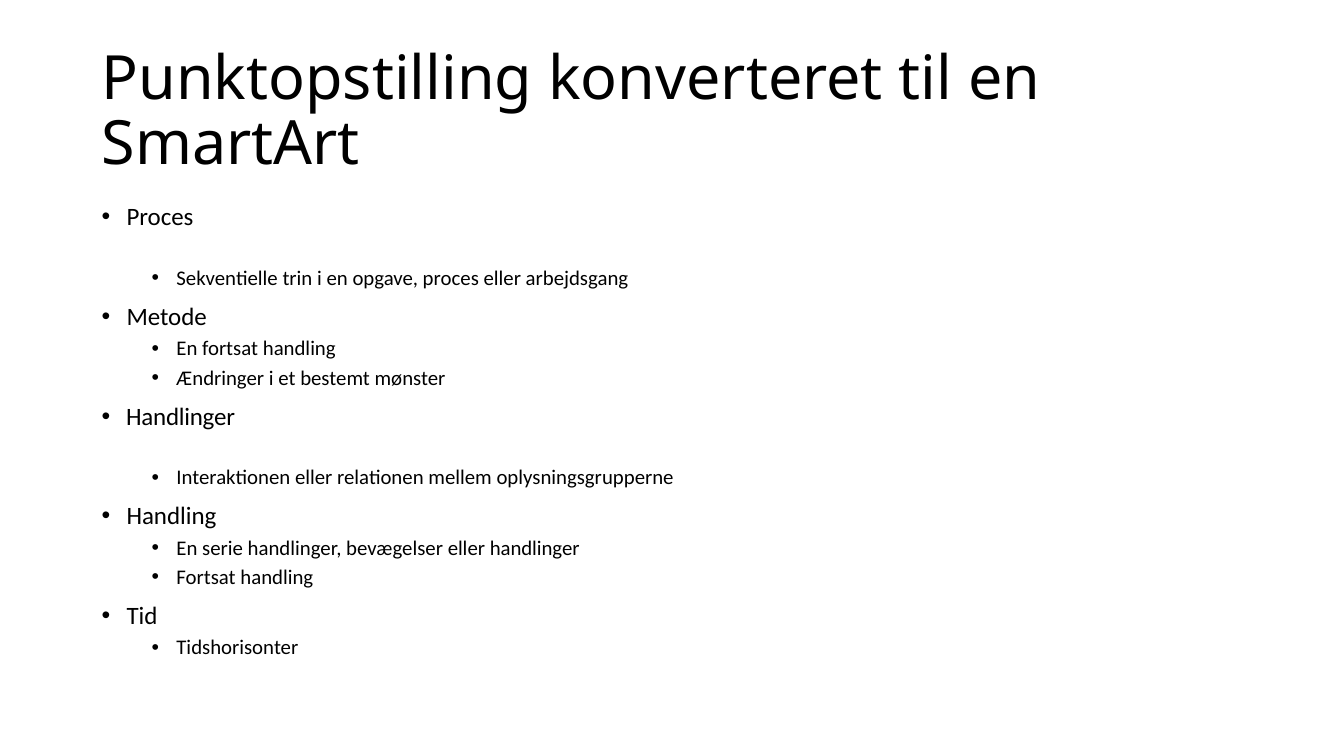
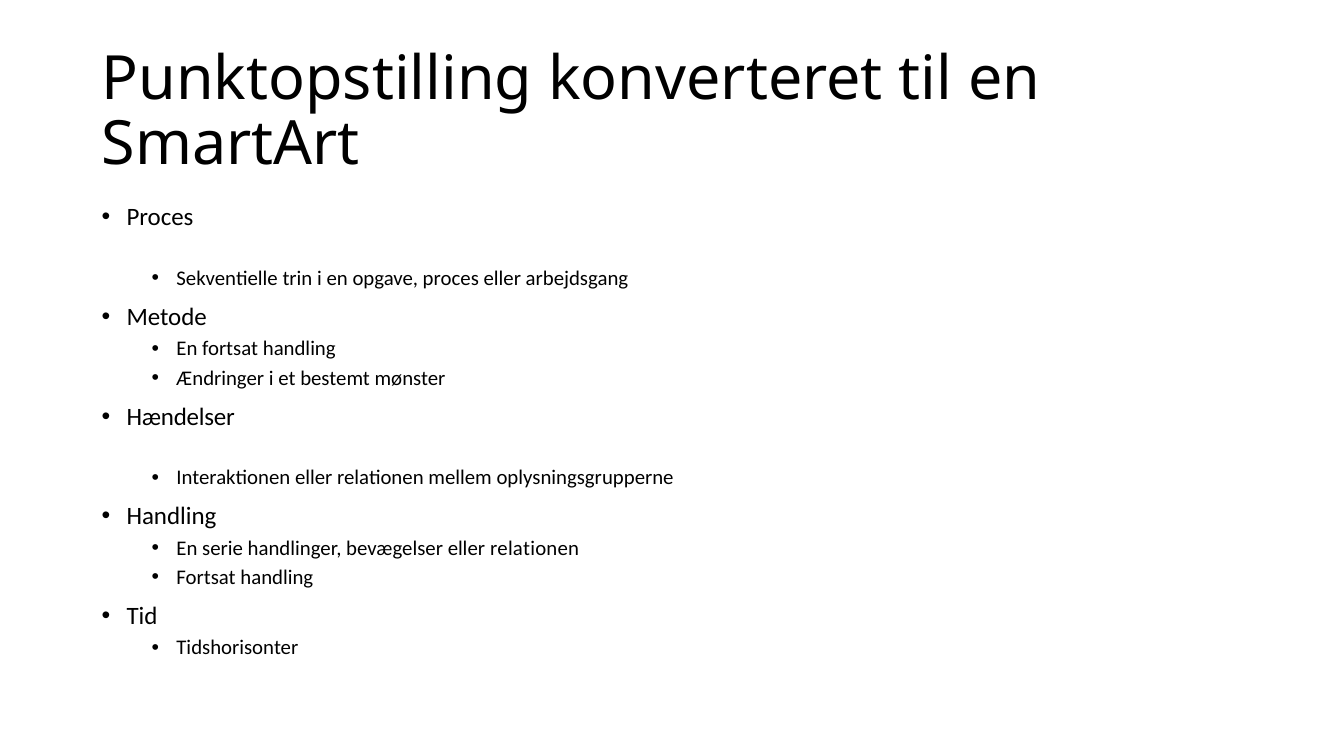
Handlinger: Handlinger -> Hændelser (181, 417)
bevægelser eller handlinger: handlinger -> relationen (535, 548)
